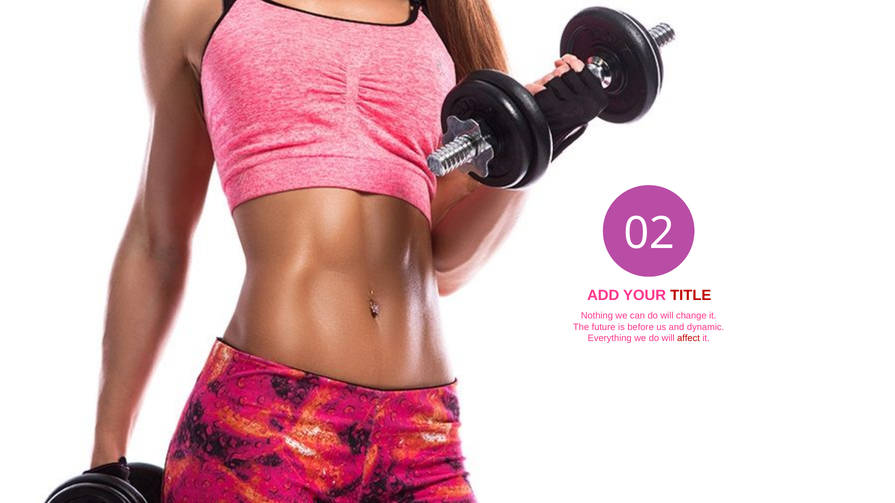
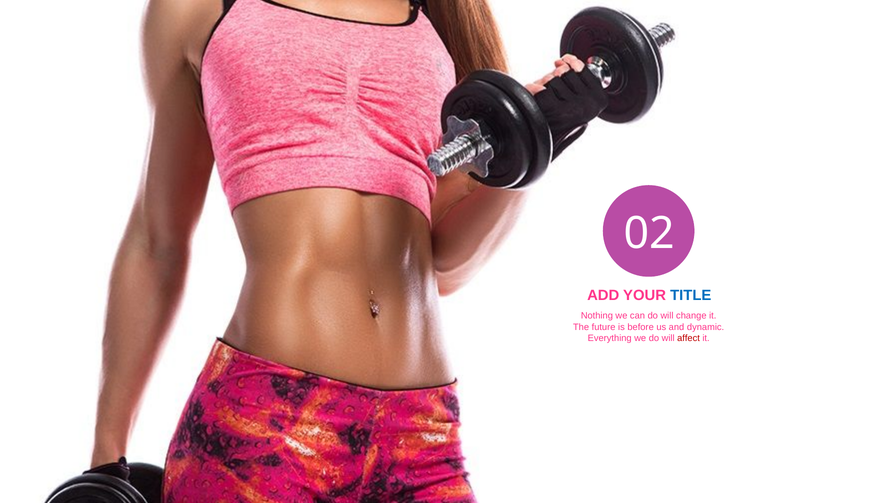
TITLE colour: red -> blue (691, 295)
